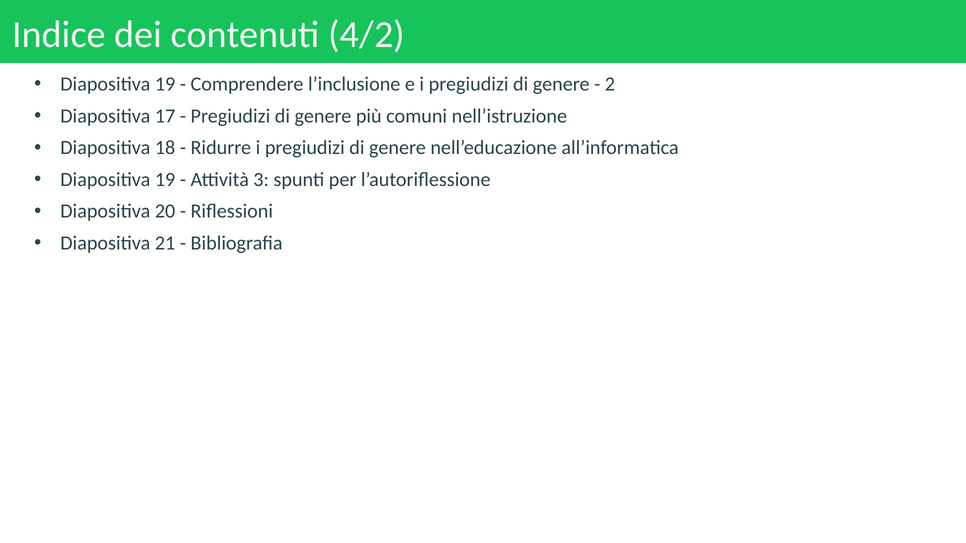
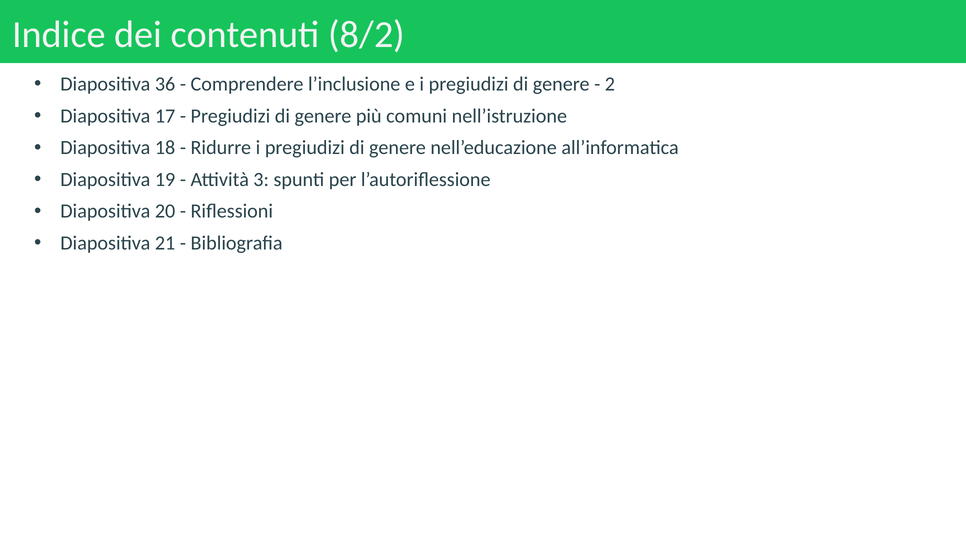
4/2: 4/2 -> 8/2 (367, 35)
19: 19 -> 36 (165, 84)
